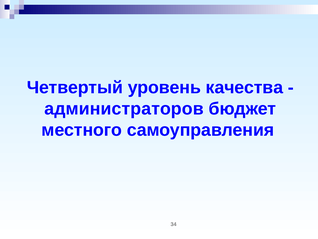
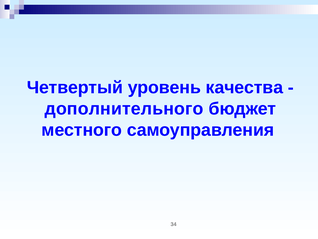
администраторов: администраторов -> дополнительного (124, 109)
